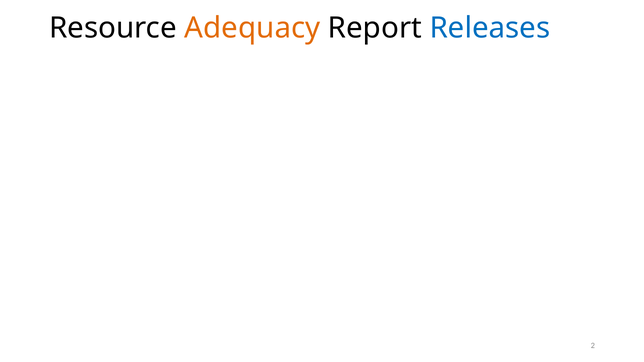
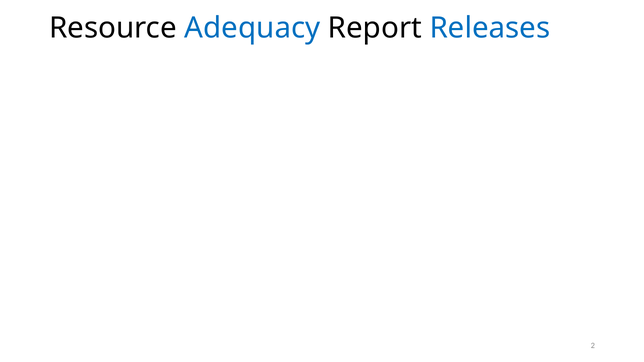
Adequacy colour: orange -> blue (252, 28)
